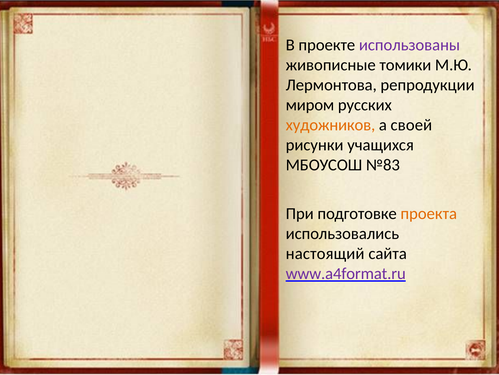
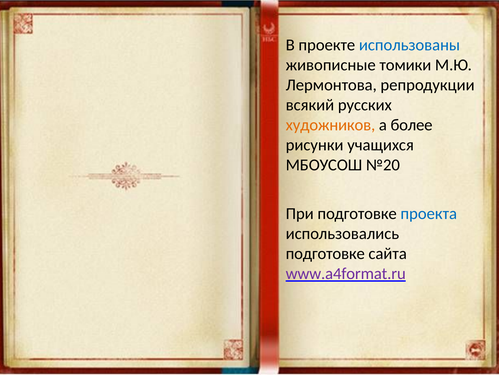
использованы colour: purple -> blue (409, 45)
миром: миром -> всякий (310, 105)
своей: своей -> более (412, 125)
№83: №83 -> №20 (383, 165)
проекта colour: orange -> blue (429, 213)
настоящий: настоящий -> подготовке (325, 253)
